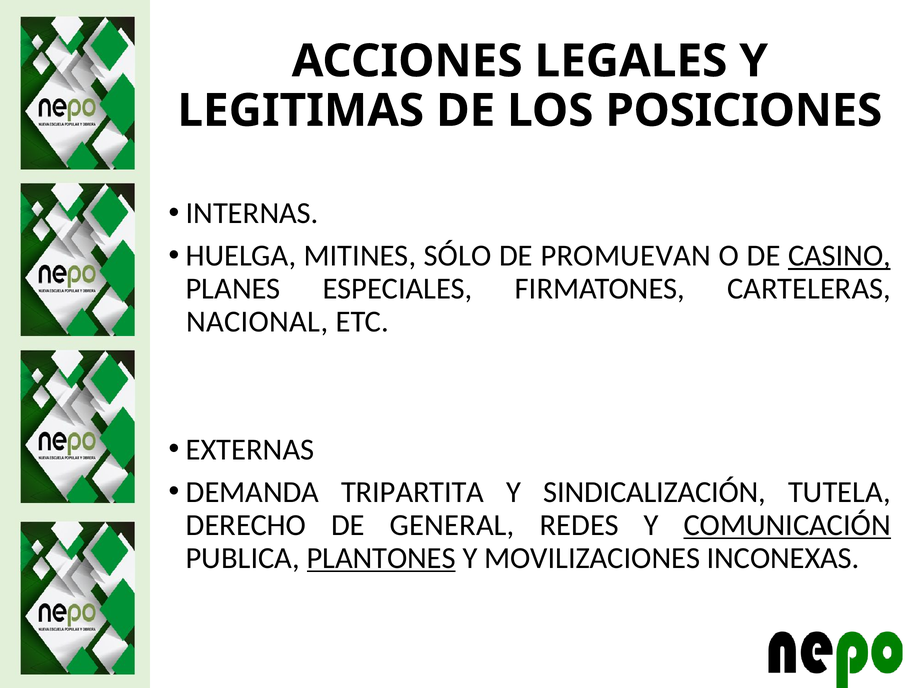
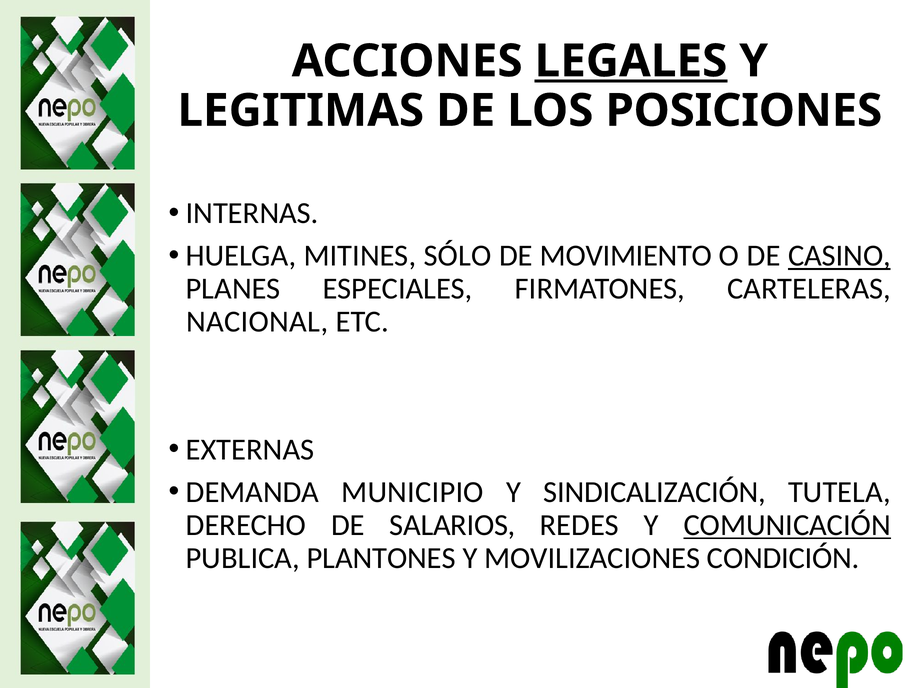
LEGALES underline: none -> present (631, 61)
PROMUEVAN: PROMUEVAN -> MOVIMIENTO (626, 256)
TRIPARTITA: TRIPARTITA -> MUNICIPIO (412, 492)
GENERAL: GENERAL -> SALARIOS (452, 525)
PLANTONES underline: present -> none (381, 558)
INCONEXAS: INCONEXAS -> CONDICIÓN (783, 558)
